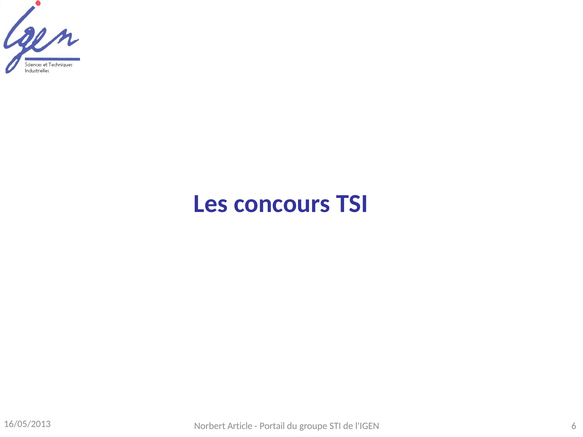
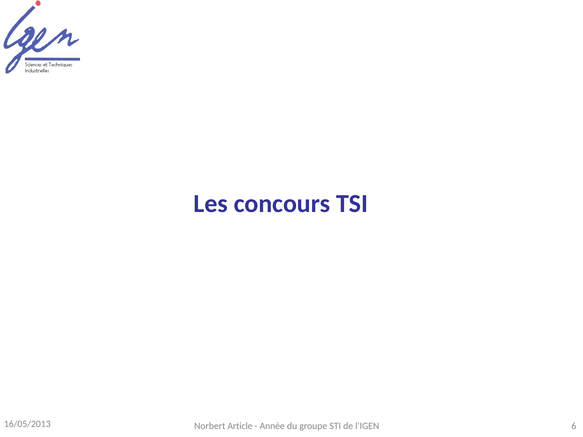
Portail: Portail -> Année (272, 426)
